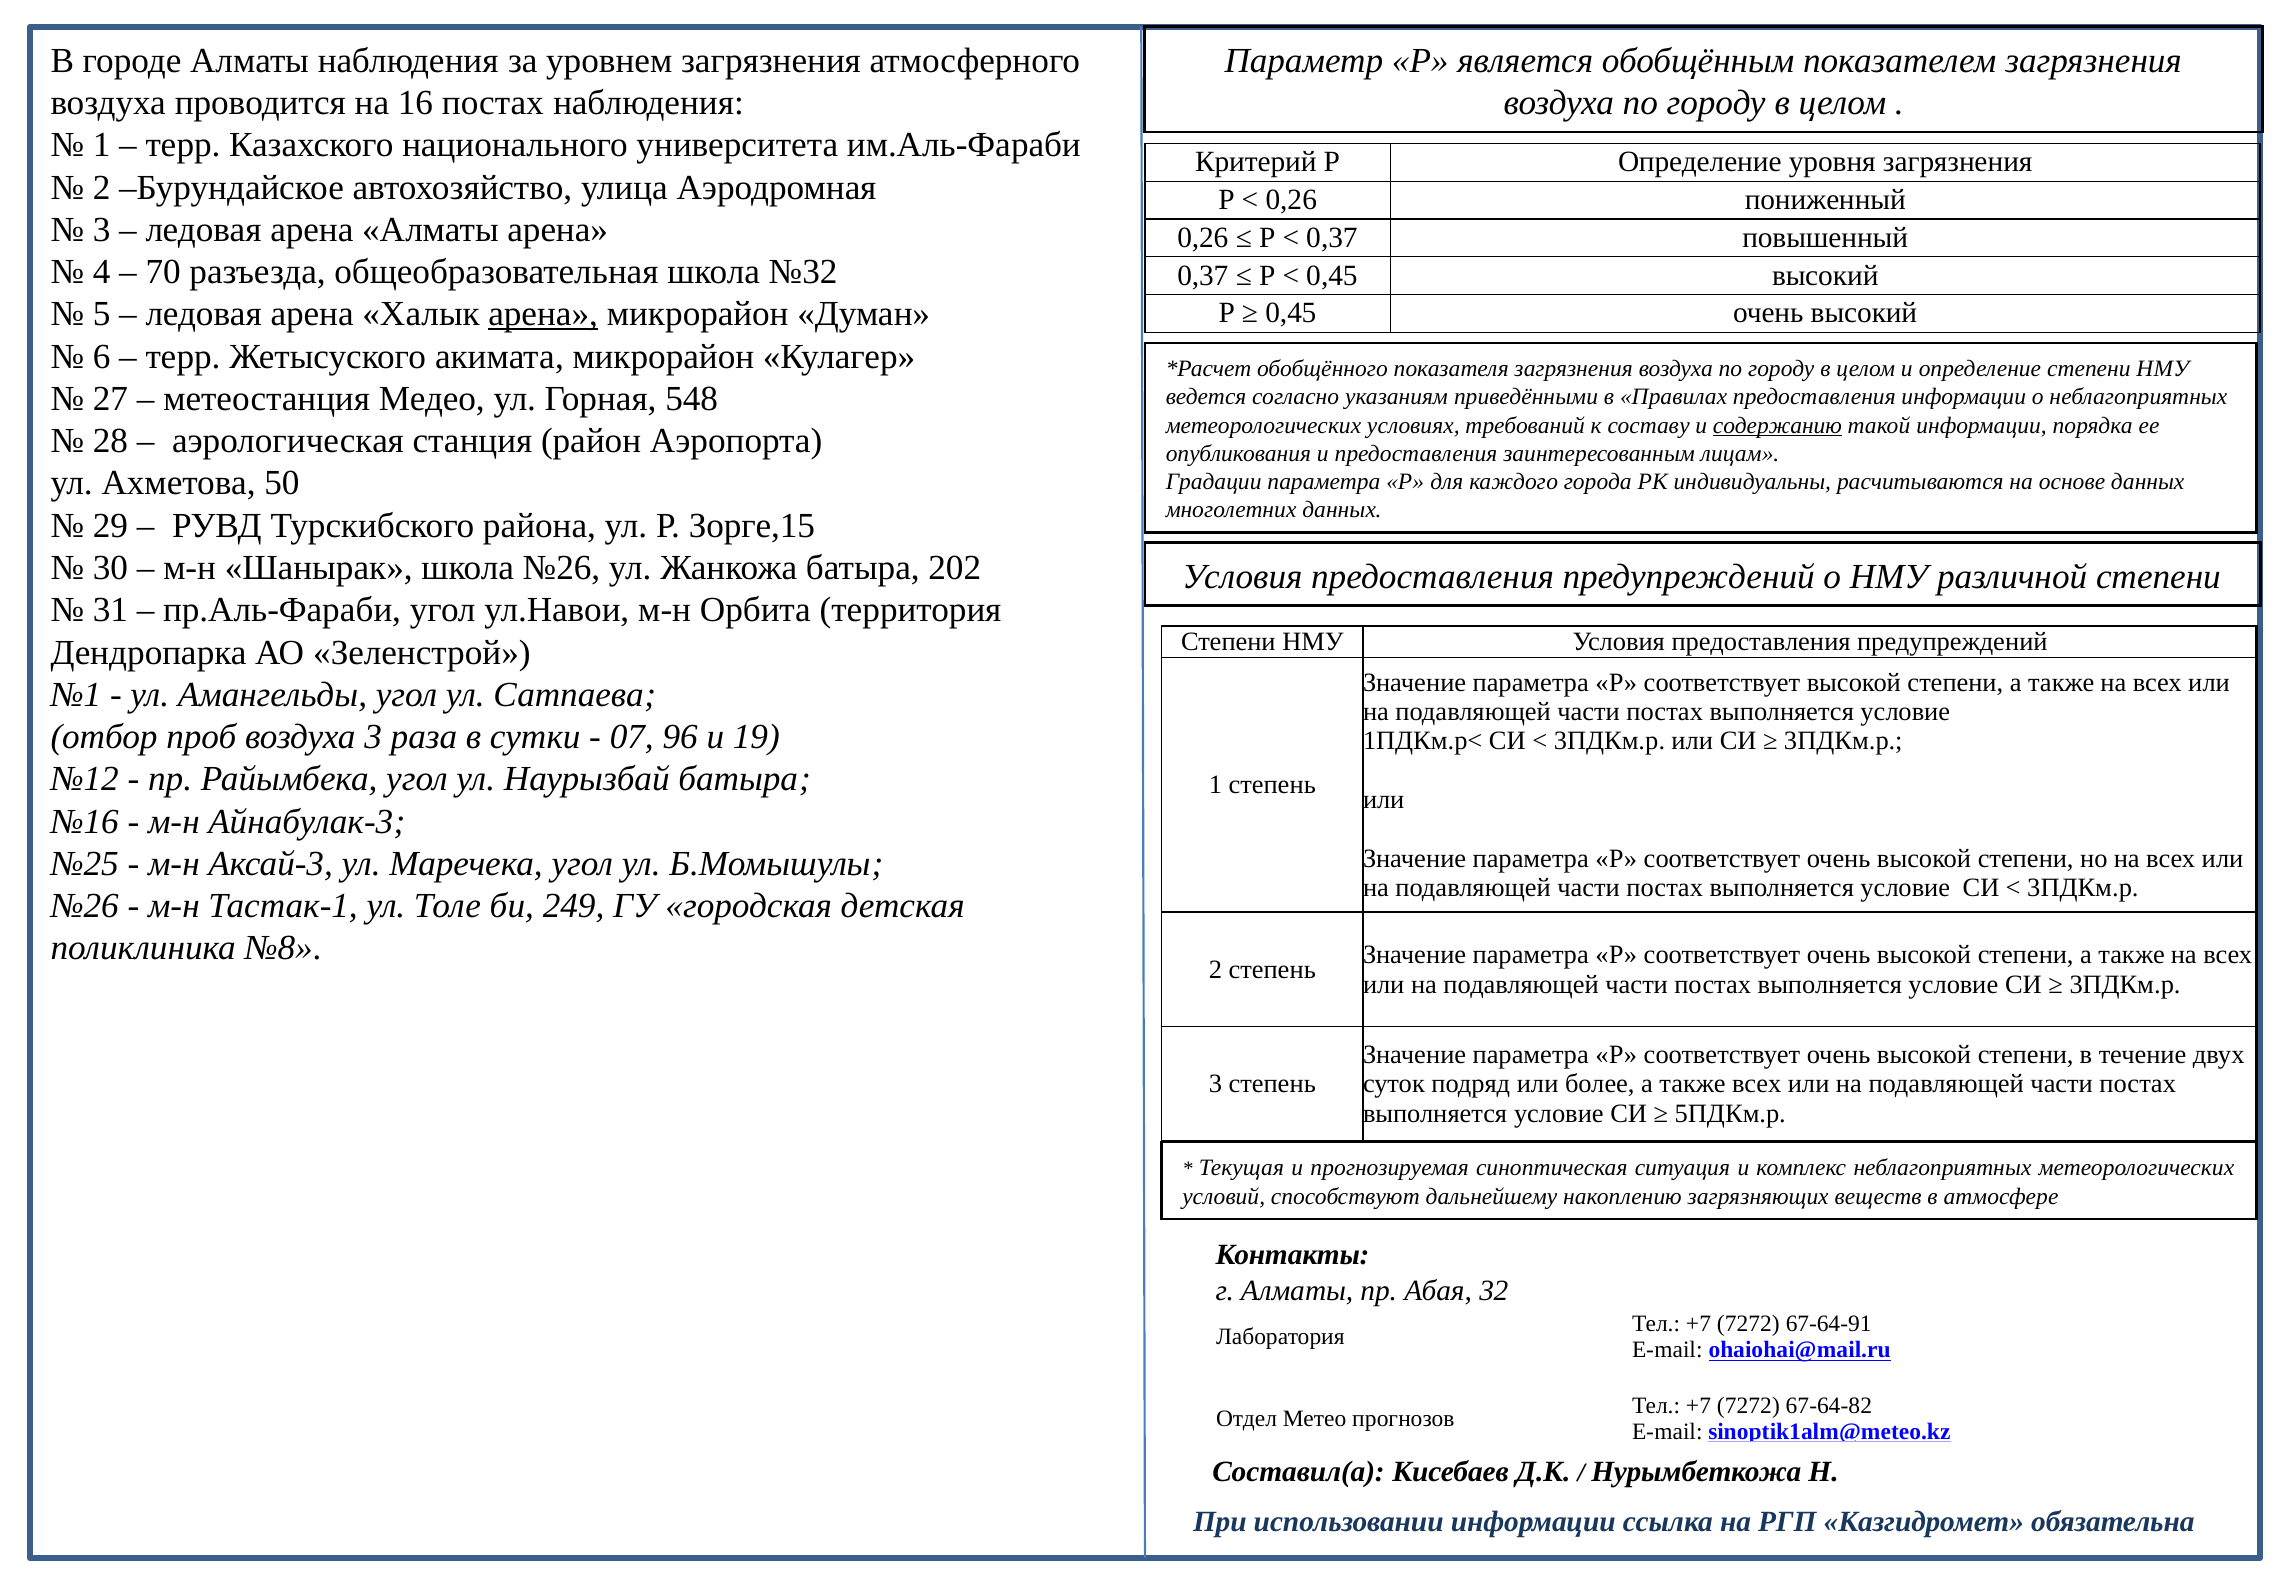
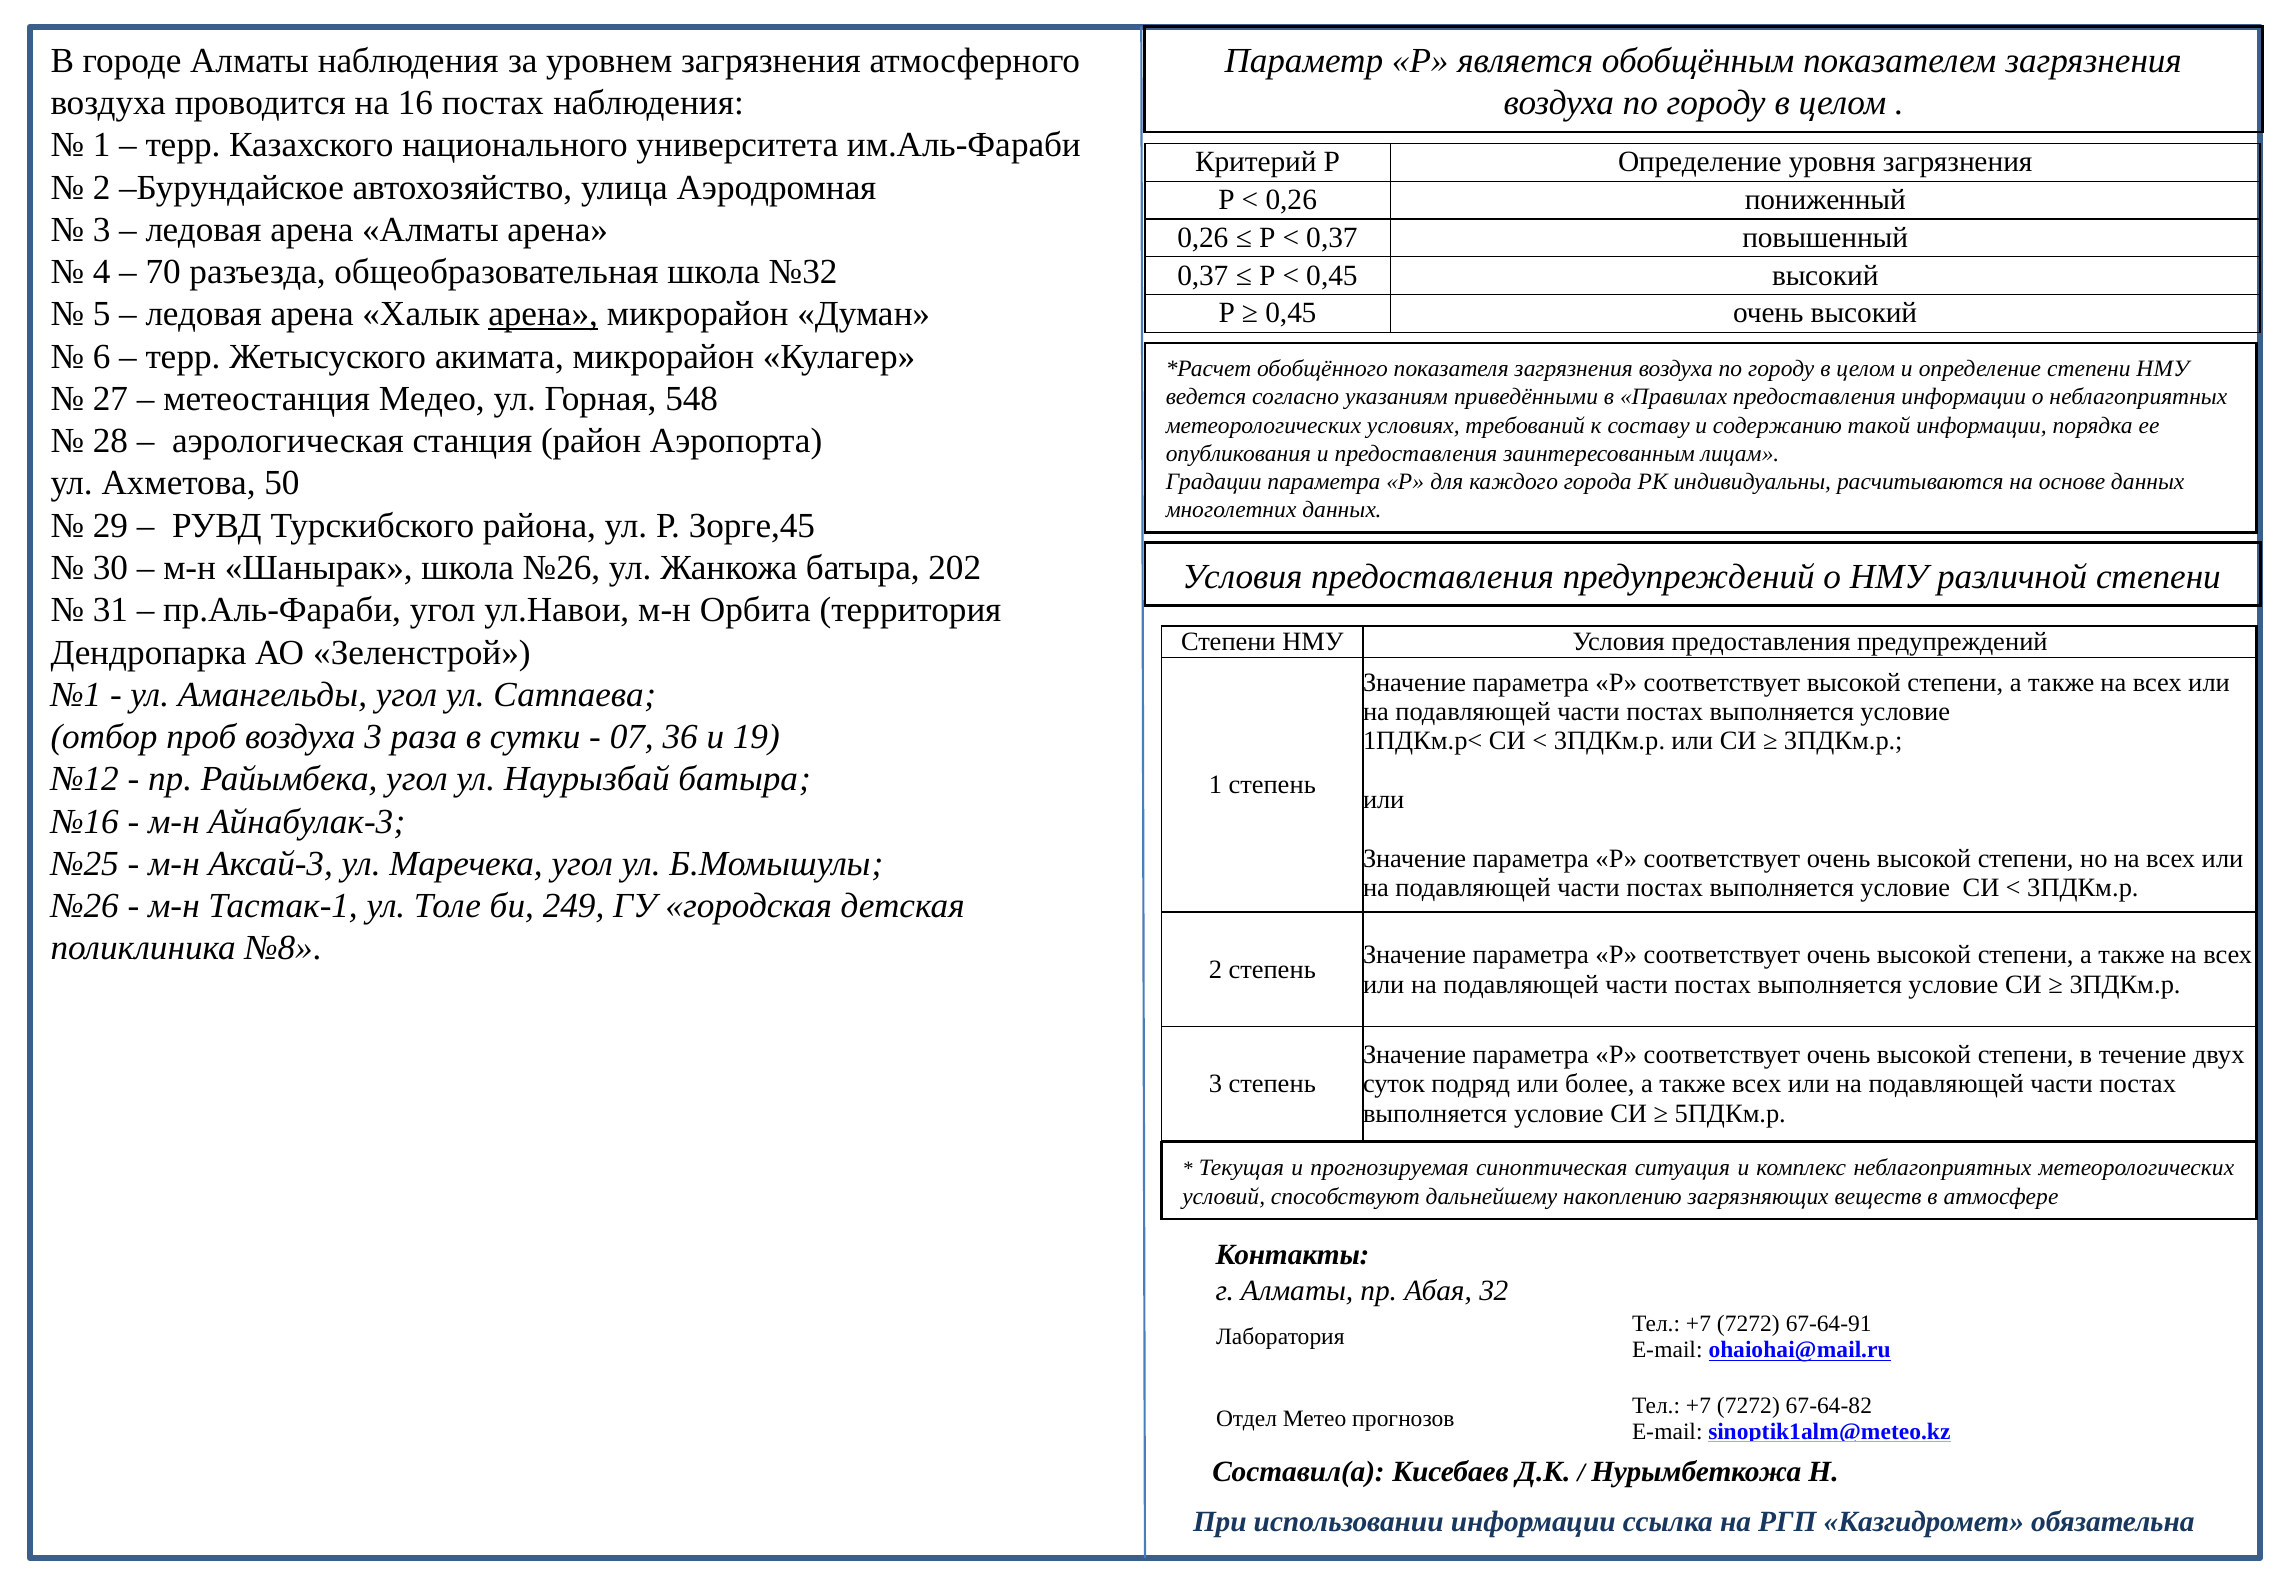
содержанию underline: present -> none (1777, 425)
Зорге,15: Зорге,15 -> Зорге,45 (752, 526)
96: 96 -> 36 (680, 737)
